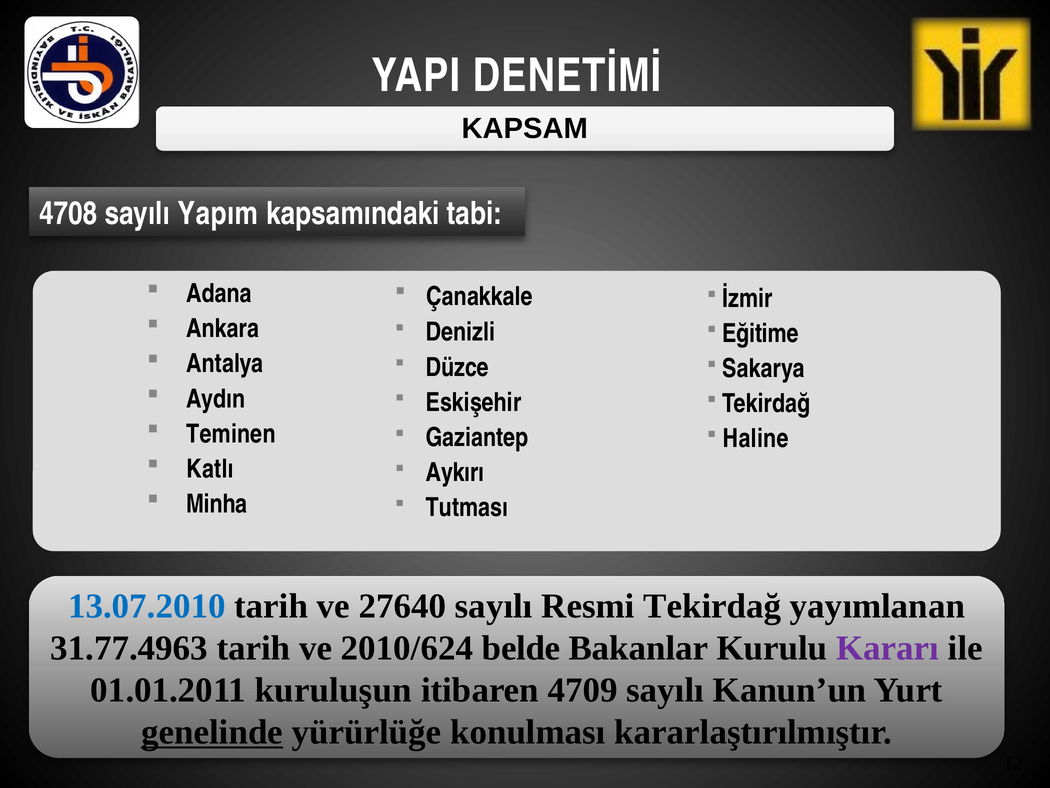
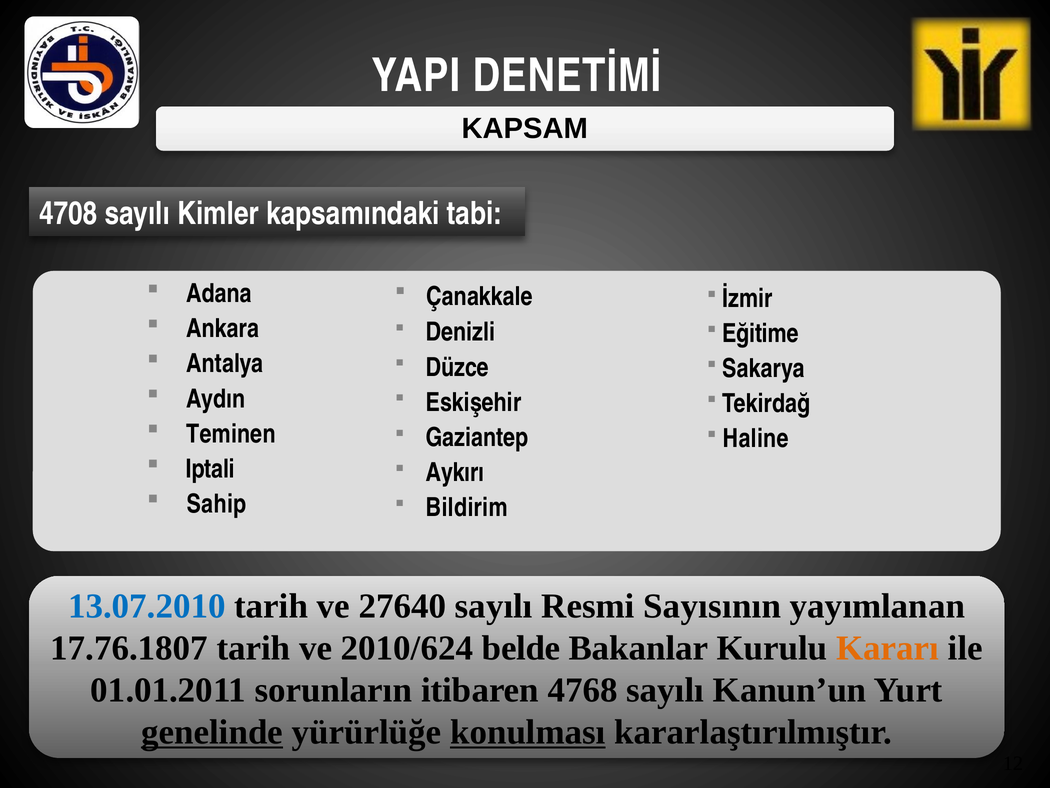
Yapım: Yapım -> Kimler (218, 214)
Katlı: Katlı -> Iptali (210, 469)
Minha: Minha -> Sahip (217, 504)
Tutması: Tutması -> Bildirim (467, 507)
Resmi Tekirdağ: Tekirdağ -> Sayısının (712, 606)
31.77.4963: 31.77.4963 -> 17.76.1807 (129, 648)
Kararı colour: purple -> orange (888, 648)
kuruluşun: kuruluşun -> sorunların (333, 690)
4709: 4709 -> 4768 (583, 690)
konulması underline: none -> present (528, 732)
